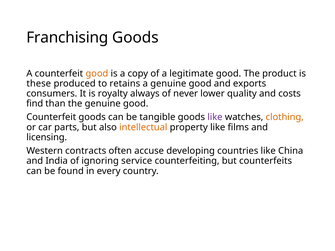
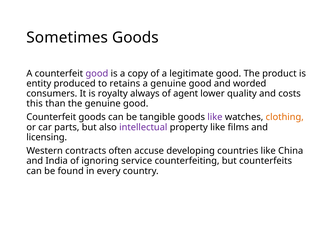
Franchising: Franchising -> Sometimes (67, 38)
good colour: orange -> purple (97, 74)
these: these -> entity (39, 84)
exports: exports -> worded (250, 84)
never: never -> agent (186, 94)
find: find -> this (35, 104)
intellectual colour: orange -> purple (143, 127)
